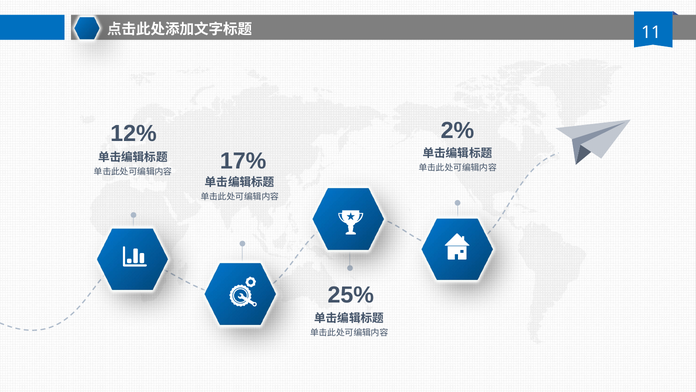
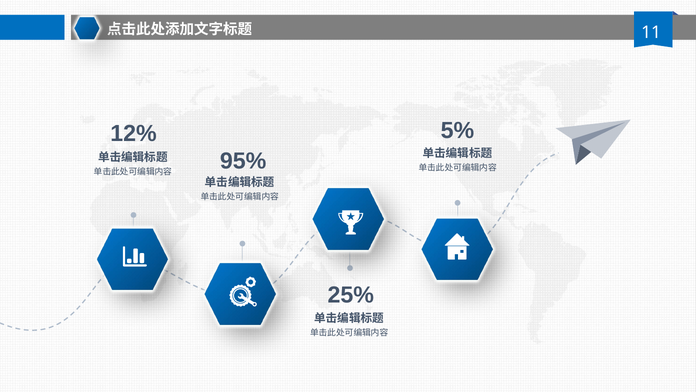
2%: 2% -> 5% (457, 131)
17%: 17% -> 95% (243, 161)
